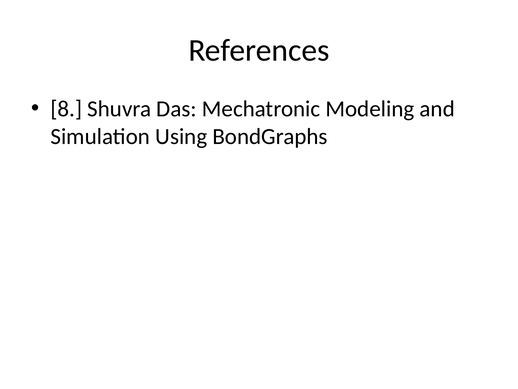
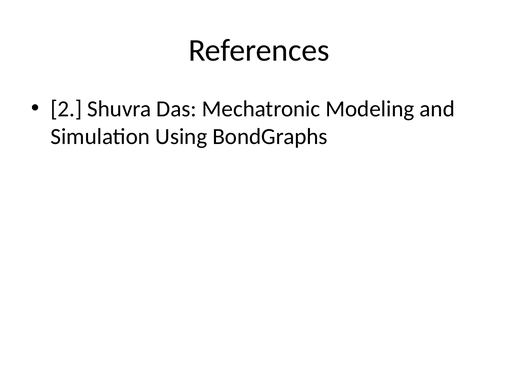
8: 8 -> 2 (66, 109)
